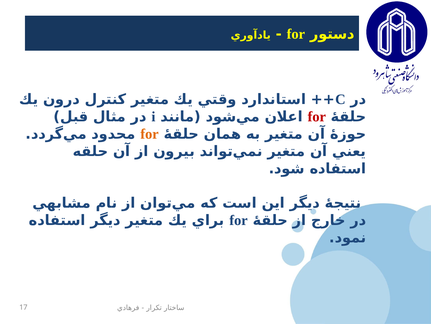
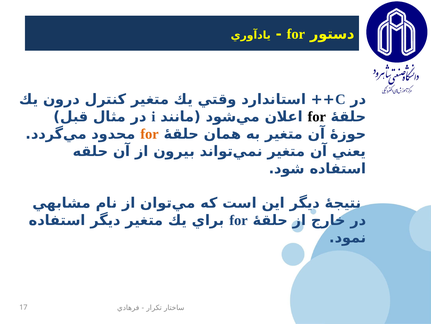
for colour: red -> black (317, 117)
